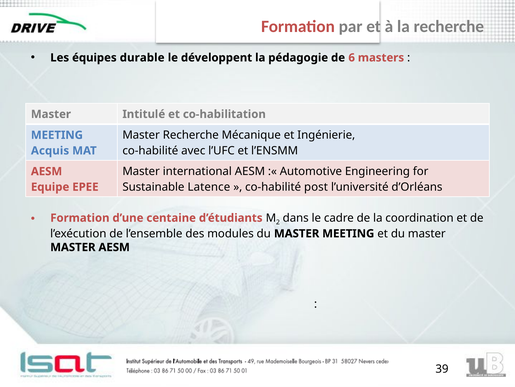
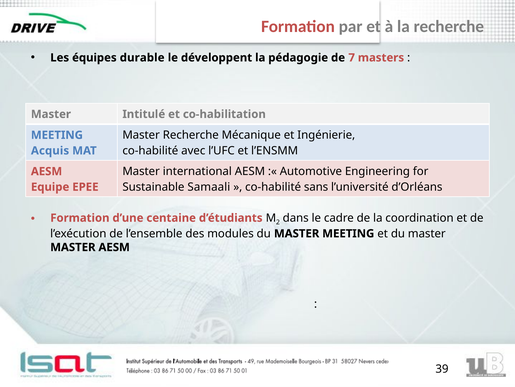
6: 6 -> 7 (352, 58)
Latence: Latence -> Samaali (209, 187)
post: post -> sans (316, 187)
